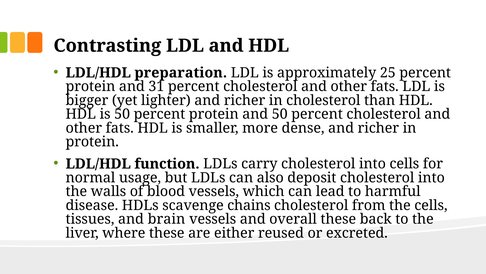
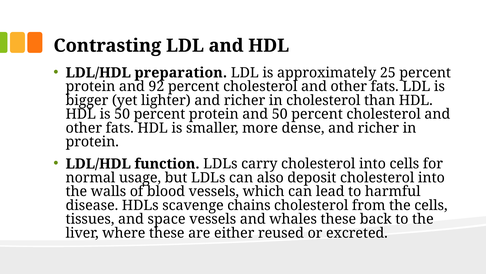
31: 31 -> 92 (156, 86)
brain: brain -> space (167, 219)
overall: overall -> whales (293, 219)
